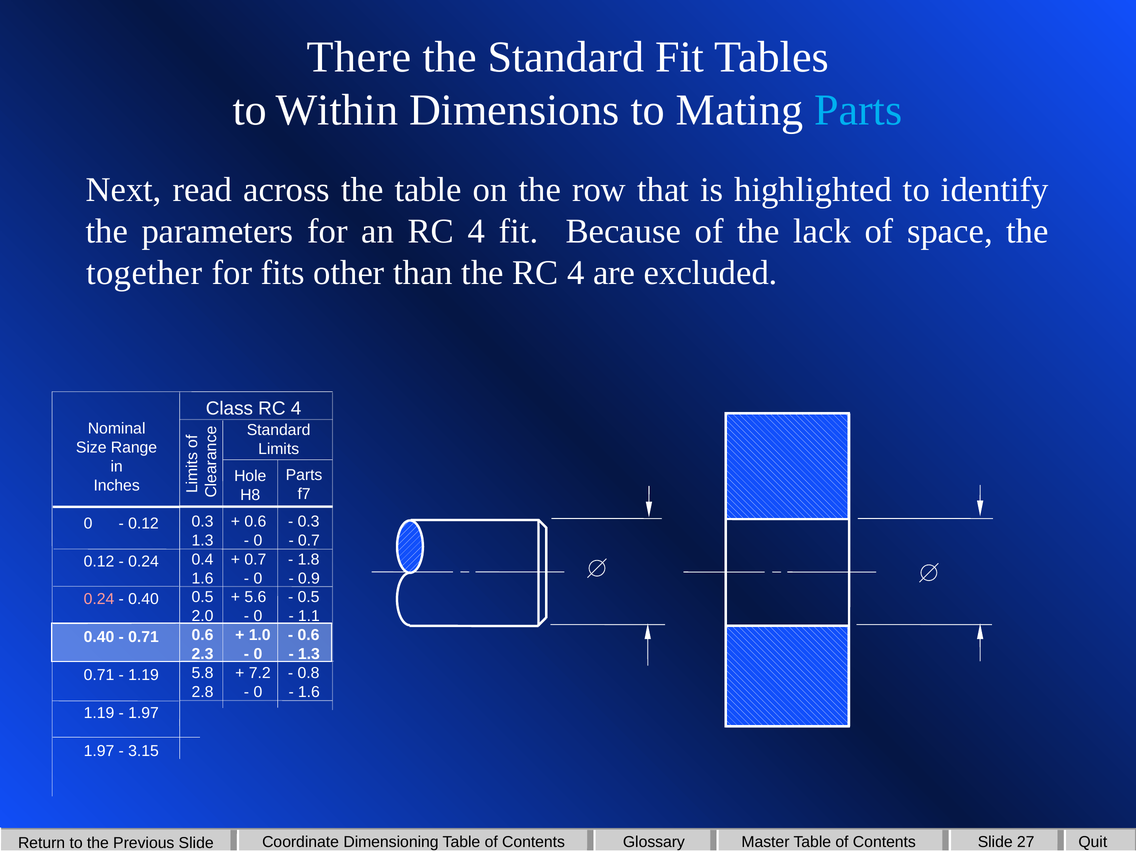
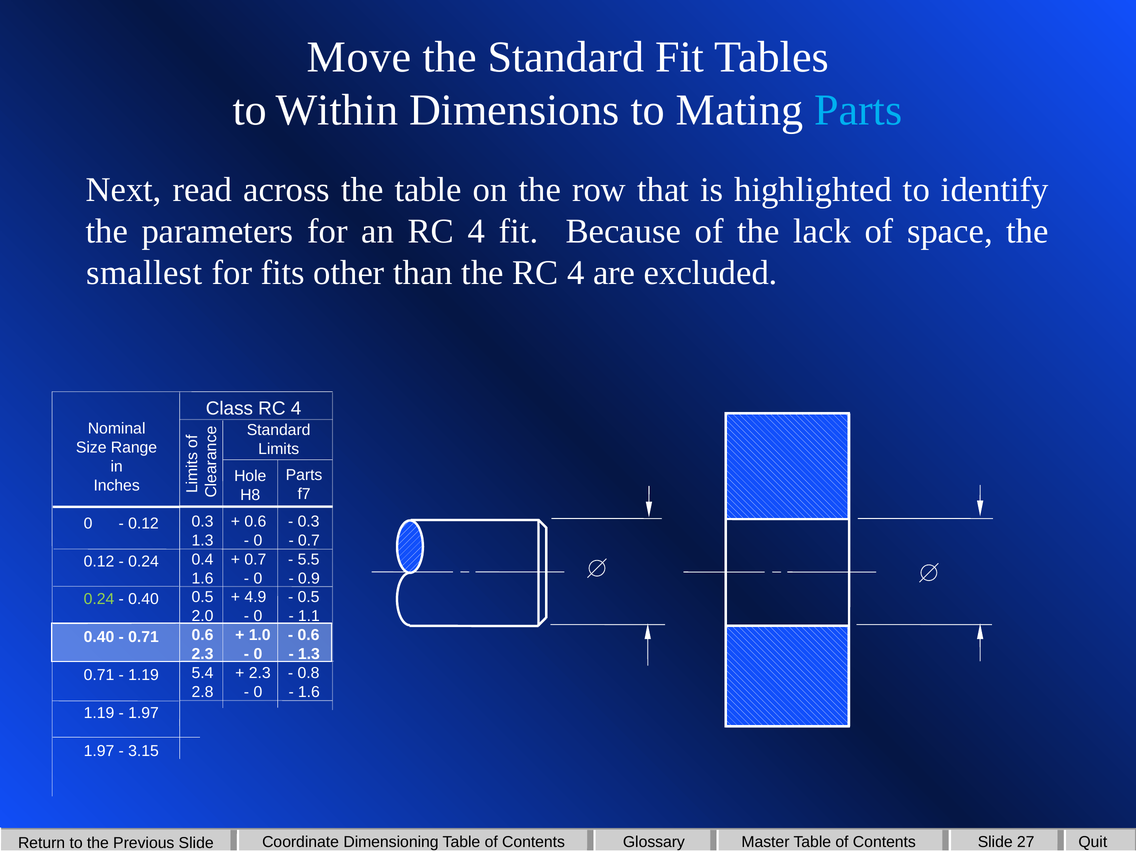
There: There -> Move (359, 57)
together: together -> smallest (144, 273)
1.8: 1.8 -> 5.5 (309, 559)
5.6: 5.6 -> 4.9 (255, 597)
0.24 colour: pink -> light green (99, 599)
5.8: 5.8 -> 5.4 (203, 673)
7.2: 7.2 -> 2.3 (260, 673)
